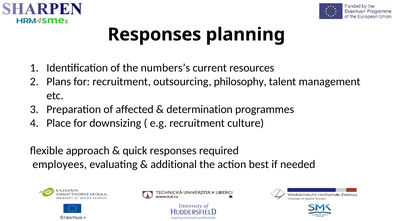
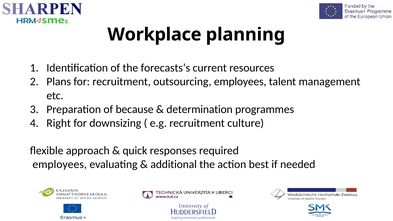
Responses: Responses -> Workplace (154, 35)
numbers’s: numbers’s -> forecasts’s (165, 68)
outsourcing philosophy: philosophy -> employees (240, 82)
affected: affected -> because (135, 109)
Place: Place -> Right (59, 123)
